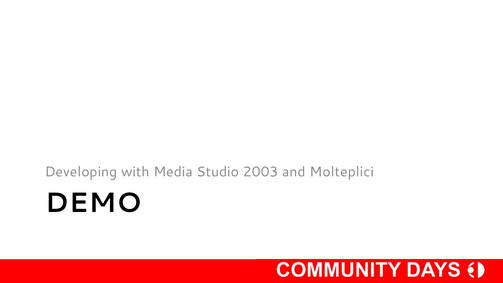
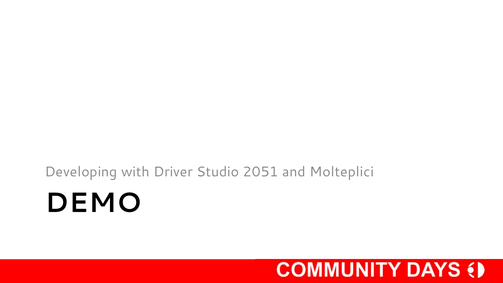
Media: Media -> Driver (173, 172)
2003: 2003 -> 2051 (261, 172)
